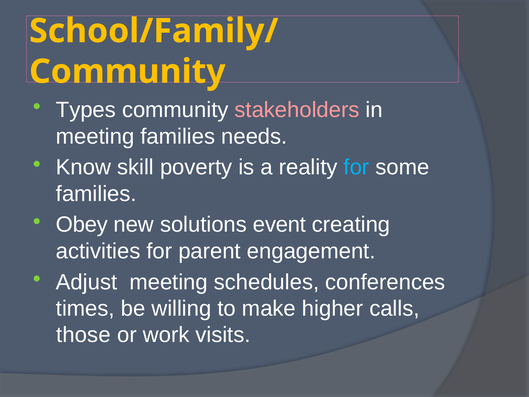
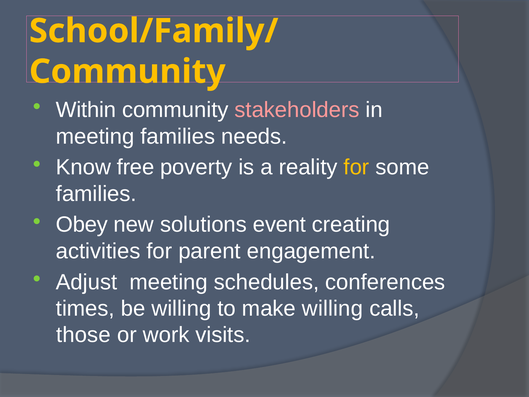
Types: Types -> Within (86, 110)
skill: skill -> free (136, 167)
for colour: light blue -> yellow (356, 167)
make higher: higher -> willing (332, 308)
